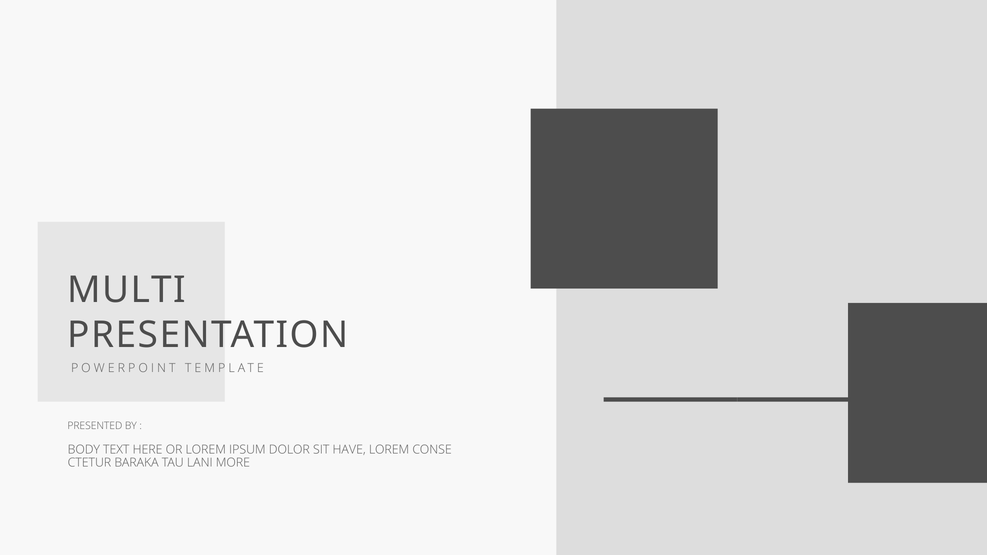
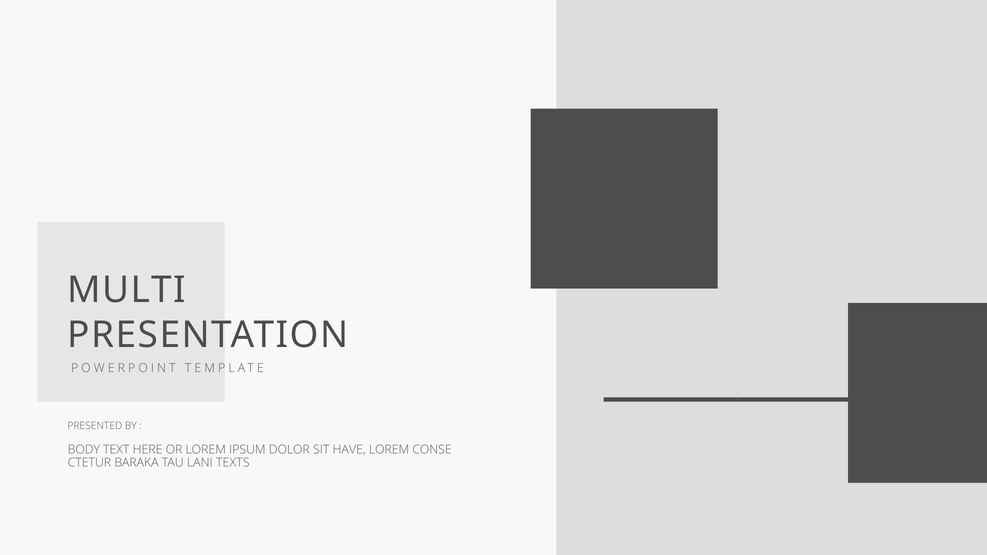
MORE: MORE -> TEXTS (233, 463)
